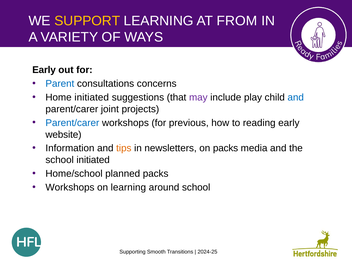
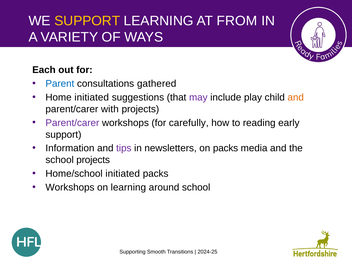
Early: Early -> Each (44, 70)
concerns: concerns -> gathered (157, 84)
and colour: blue -> orange (296, 97)
joint: joint -> with (110, 109)
Parent/carer colour: blue -> purple (72, 123)
previous: previous -> carefully (189, 123)
website: website -> support (63, 135)
tips colour: orange -> purple (124, 148)
school initiated: initiated -> projects (93, 160)
Home/school planned: planned -> initiated (123, 174)
